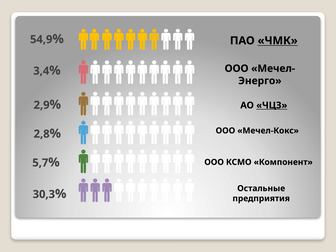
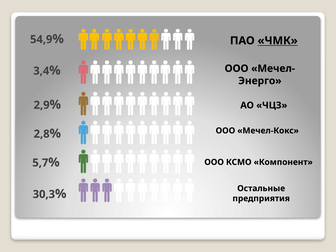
ЧЦЗ underline: present -> none (272, 105)
